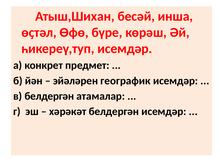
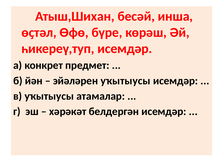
эйәләрен географик: географик -> уҡытыусы (126, 81)
в белдергән: белдергән -> уҡытыусы (49, 96)
